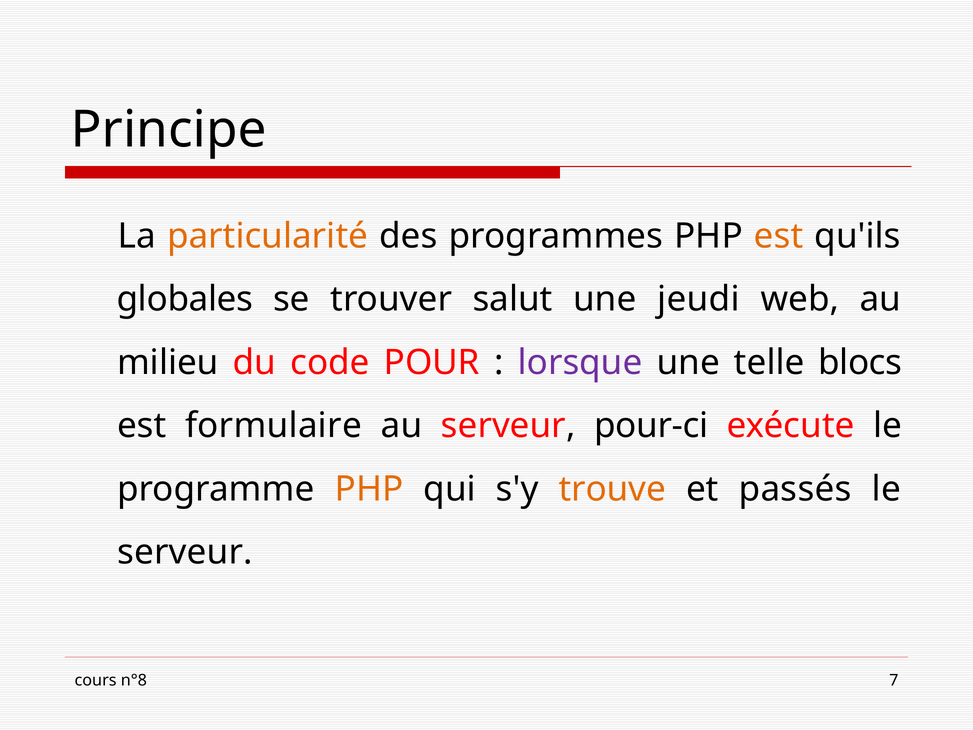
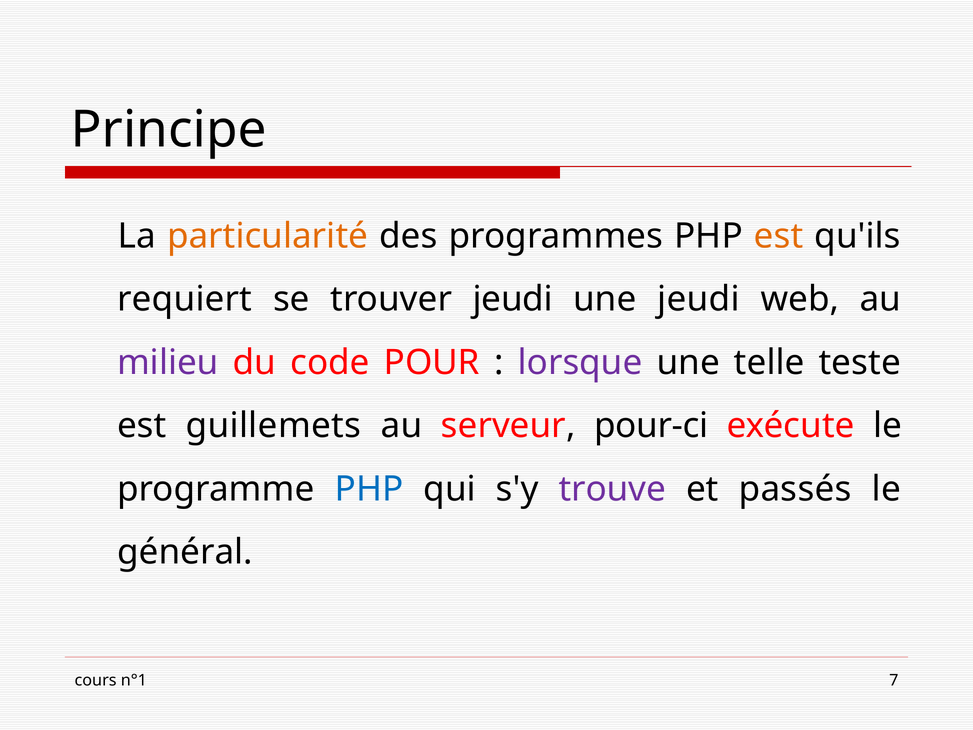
globales: globales -> requiert (185, 299)
trouver salut: salut -> jeudi (513, 299)
milieu colour: black -> purple (168, 362)
blocs: blocs -> teste (860, 362)
formulaire: formulaire -> guillemets (273, 426)
PHP colour: orange -> blue (369, 489)
trouve colour: orange -> purple (612, 489)
serveur: serveur -> général (185, 552)
n°8: n°8 -> n°1 (134, 680)
